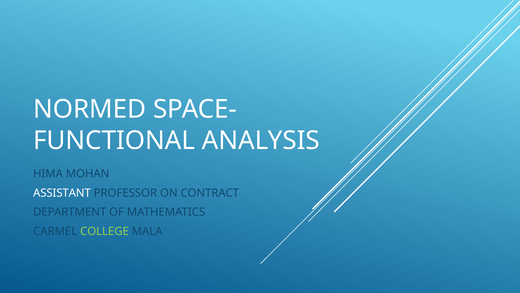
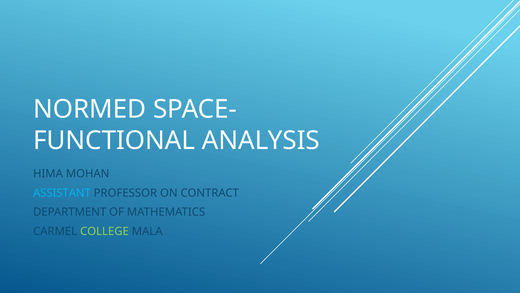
ASSISTANT colour: white -> light blue (62, 193)
